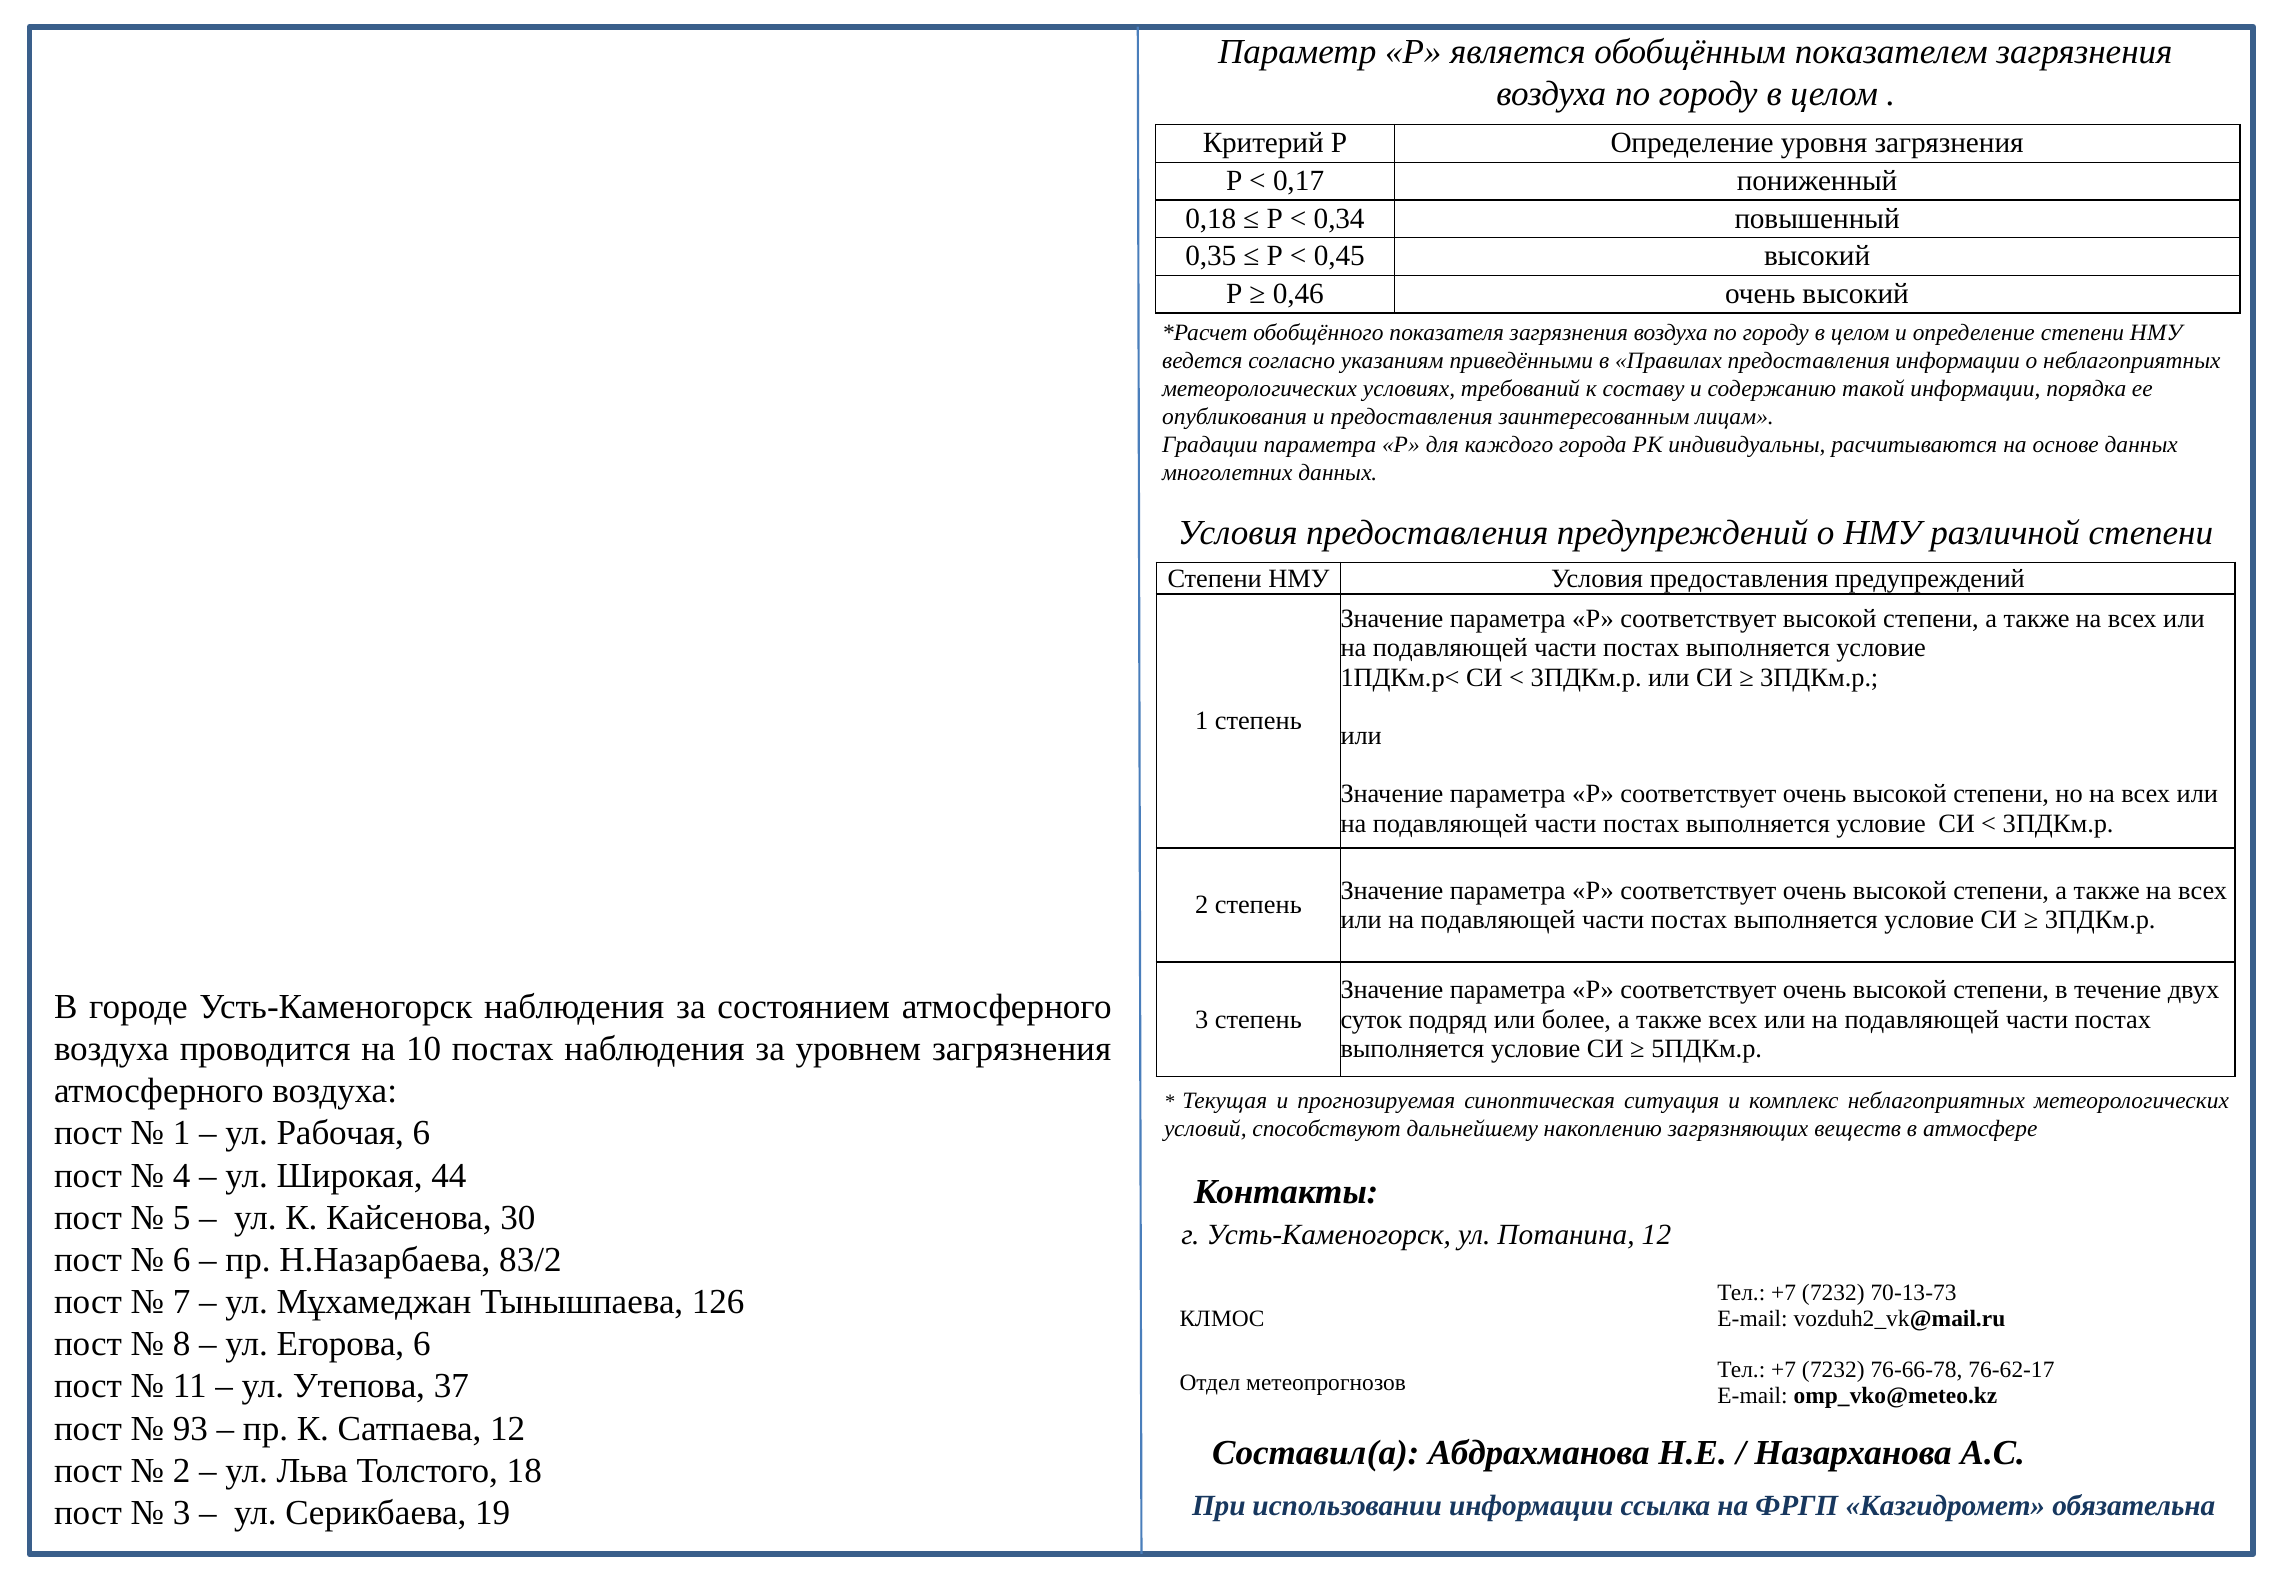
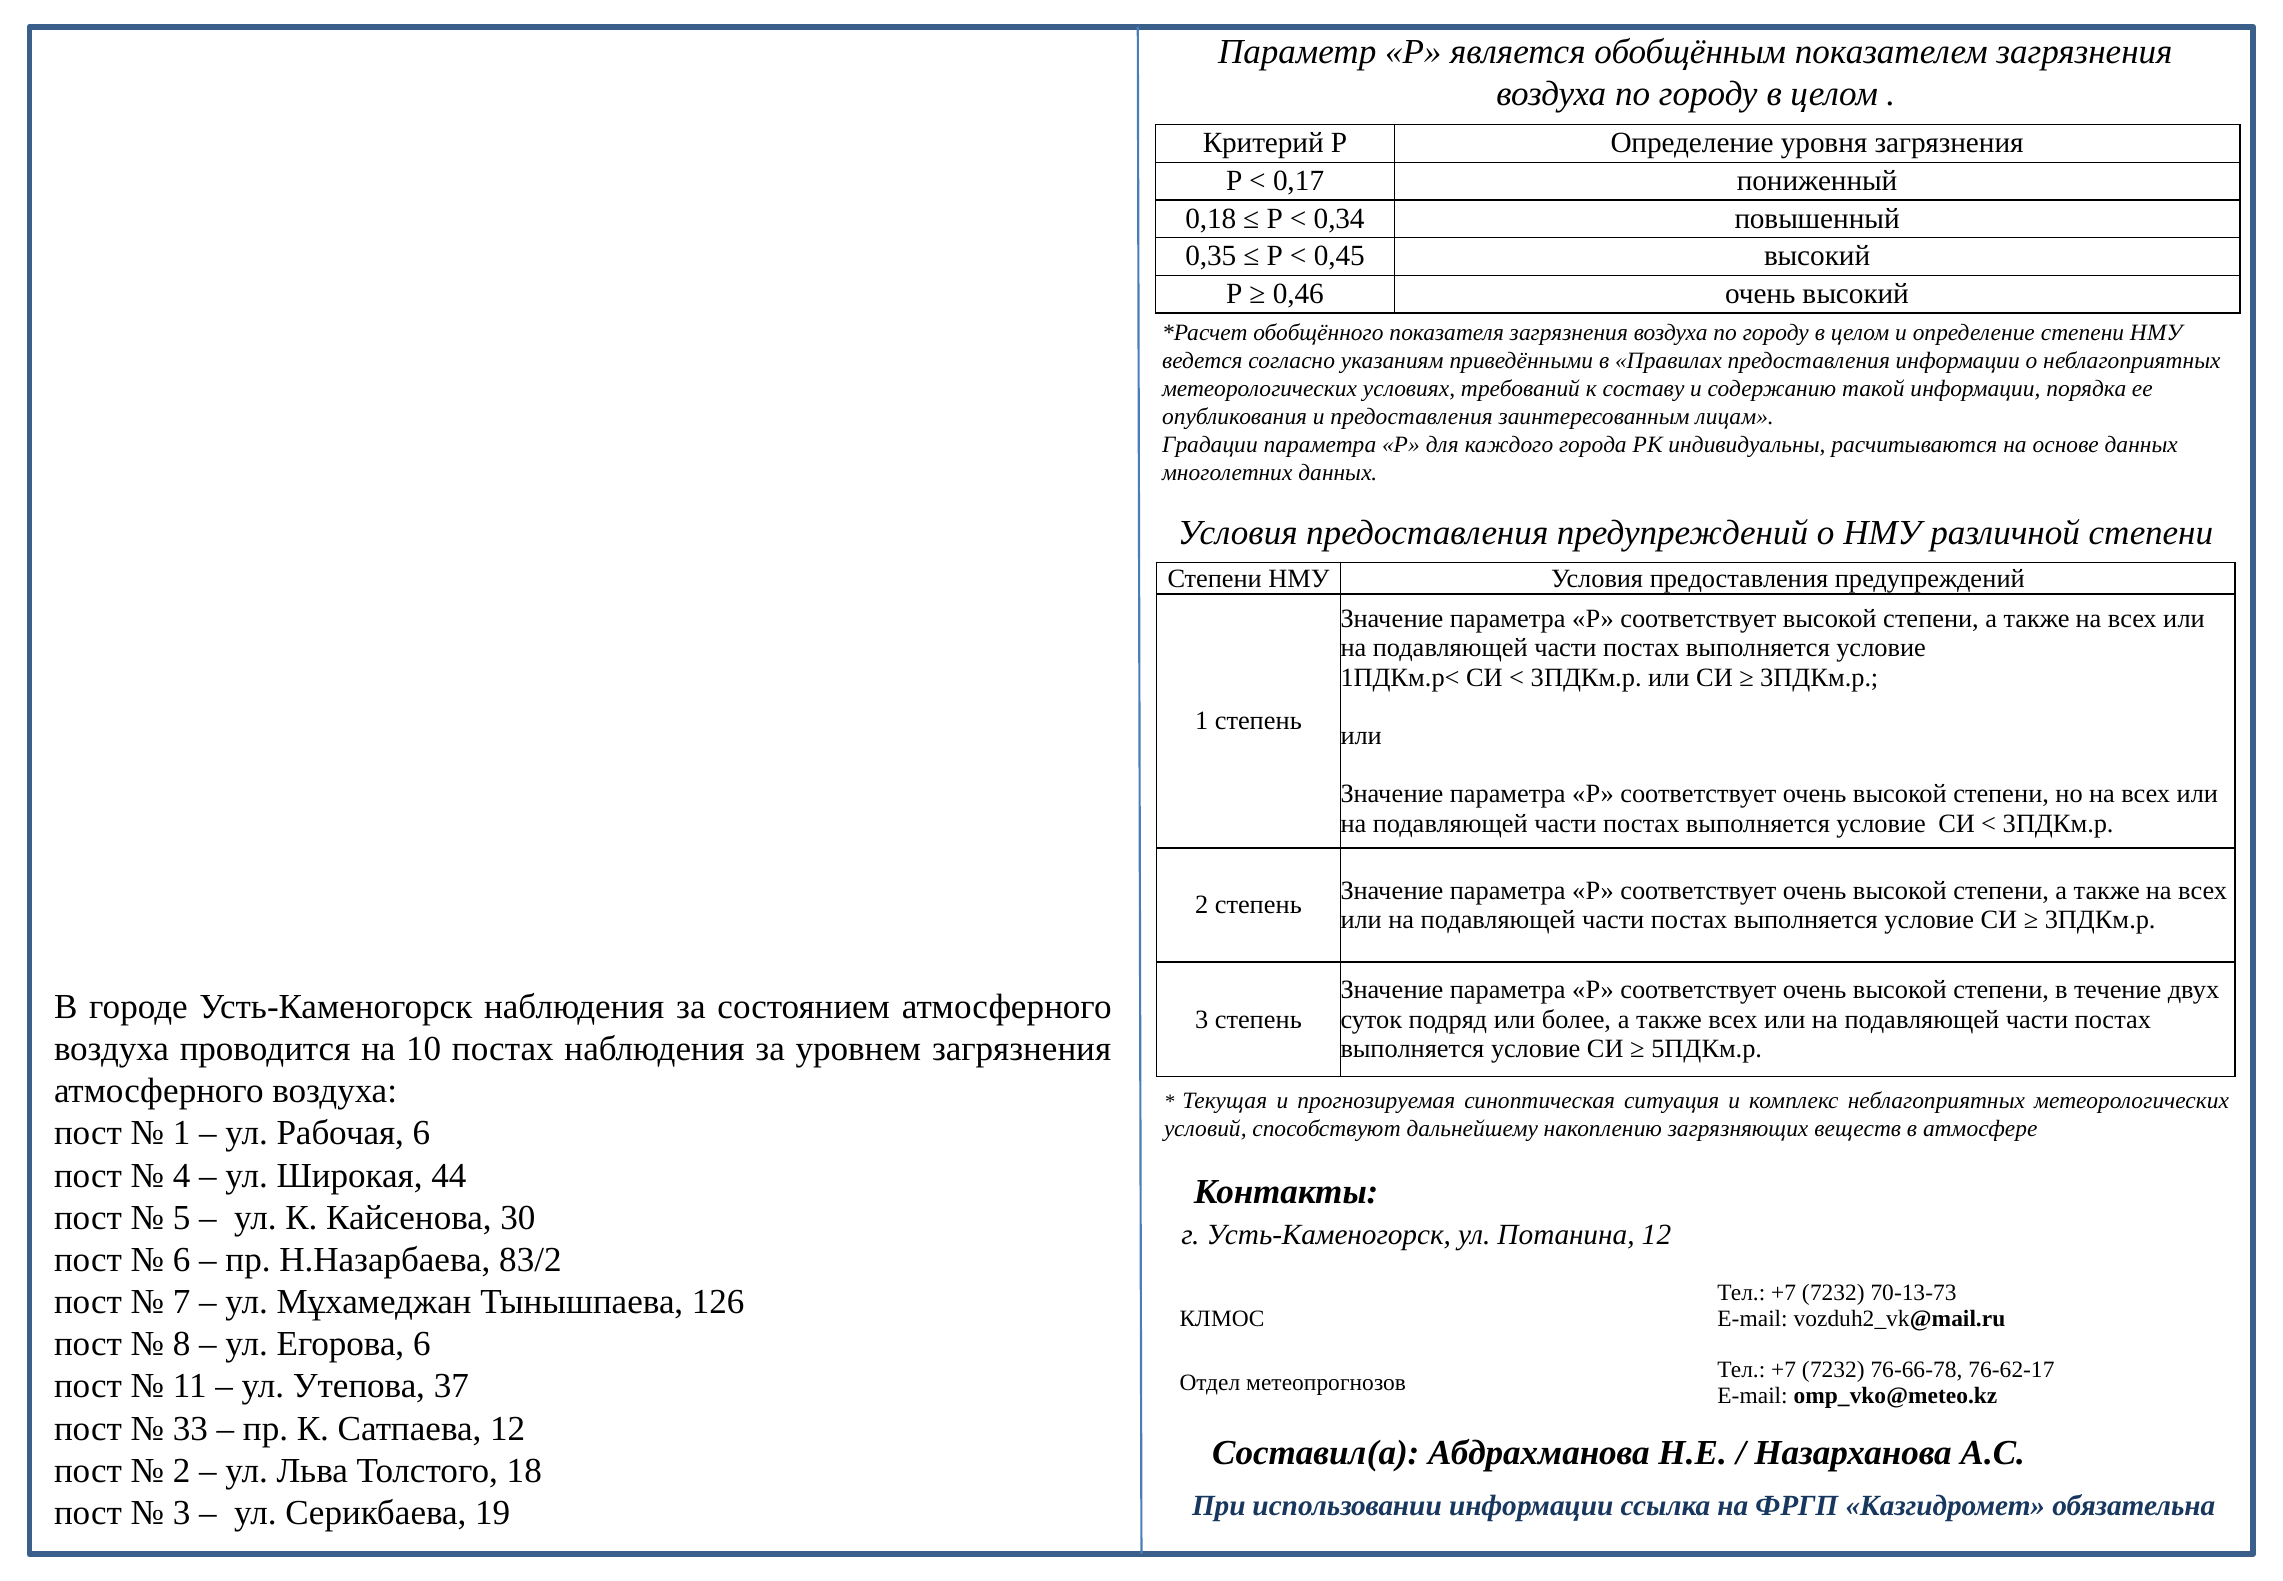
93: 93 -> 33 (190, 1428)
